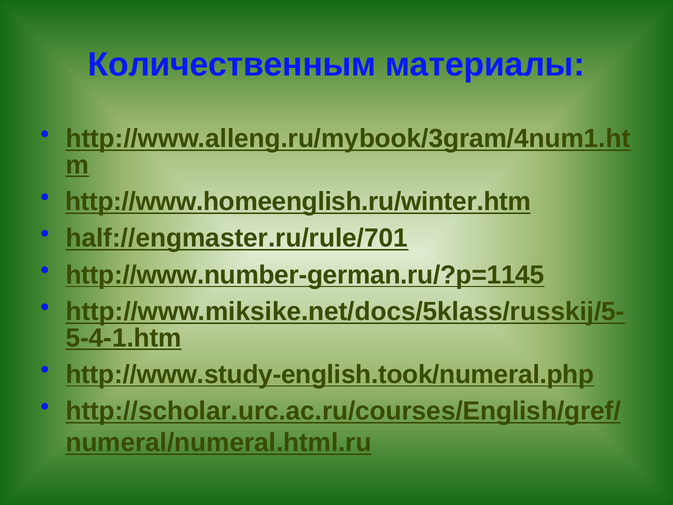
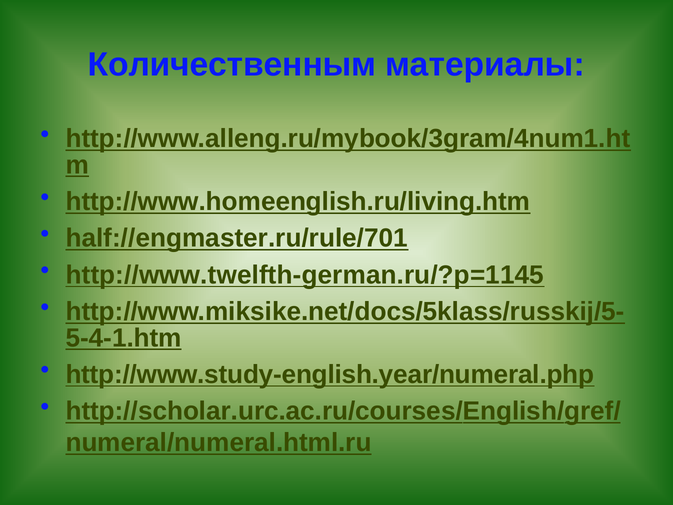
http://www.homeenglish.ru/winter.htm: http://www.homeenglish.ru/winter.htm -> http://www.homeenglish.ru/living.htm (298, 202)
http://www.number-german.ru/?p=1145: http://www.number-german.ru/?p=1145 -> http://www.twelfth-german.ru/?p=1145 (305, 275)
http://www.study-english.took/numeral.php: http://www.study-english.took/numeral.php -> http://www.study-english.year/numeral.php (330, 374)
